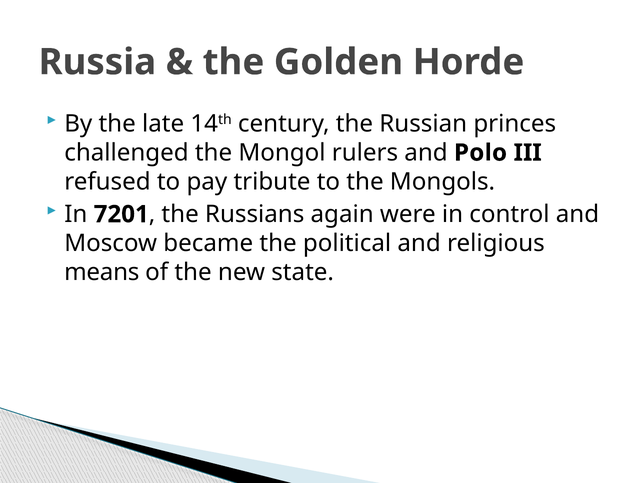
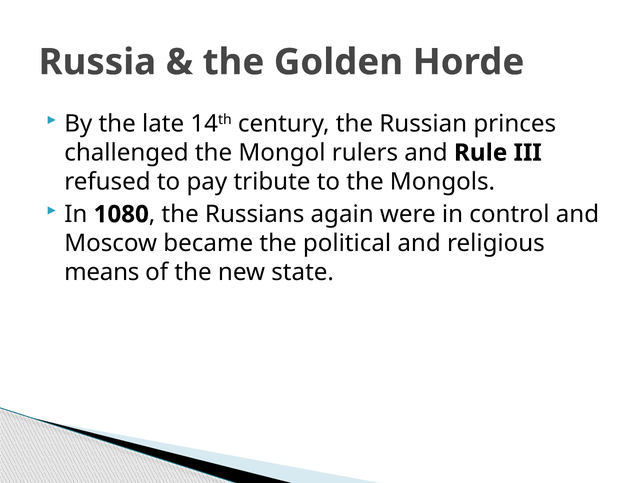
Polo: Polo -> Rule (481, 153)
7201: 7201 -> 1080 (121, 214)
